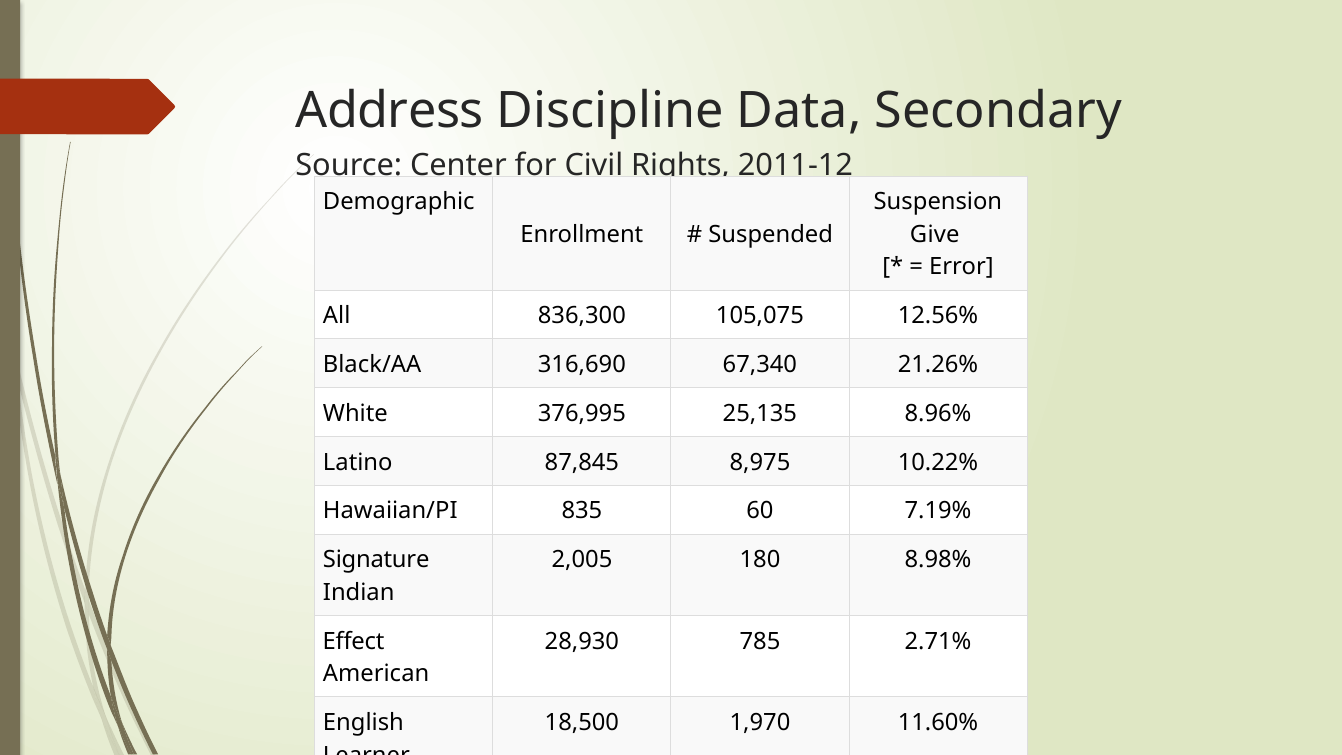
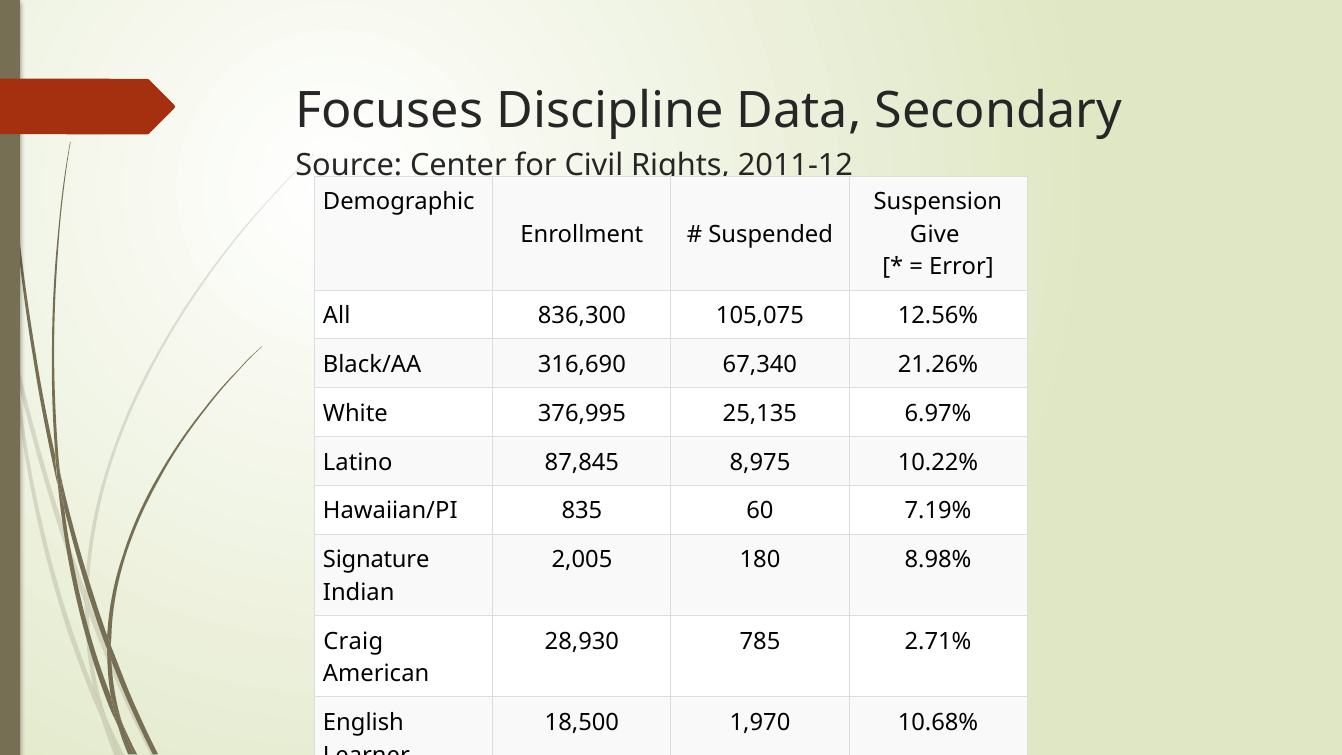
Address: Address -> Focuses (389, 111)
8.96%: 8.96% -> 6.97% (938, 413)
Effect: Effect -> Craig (353, 641)
11.60%: 11.60% -> 10.68% (938, 723)
